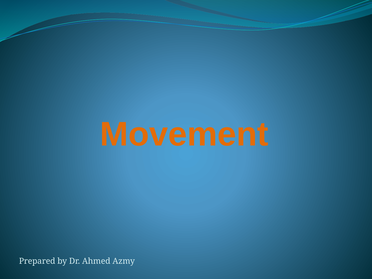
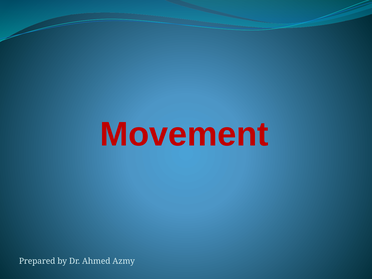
Movement colour: orange -> red (184, 134)
